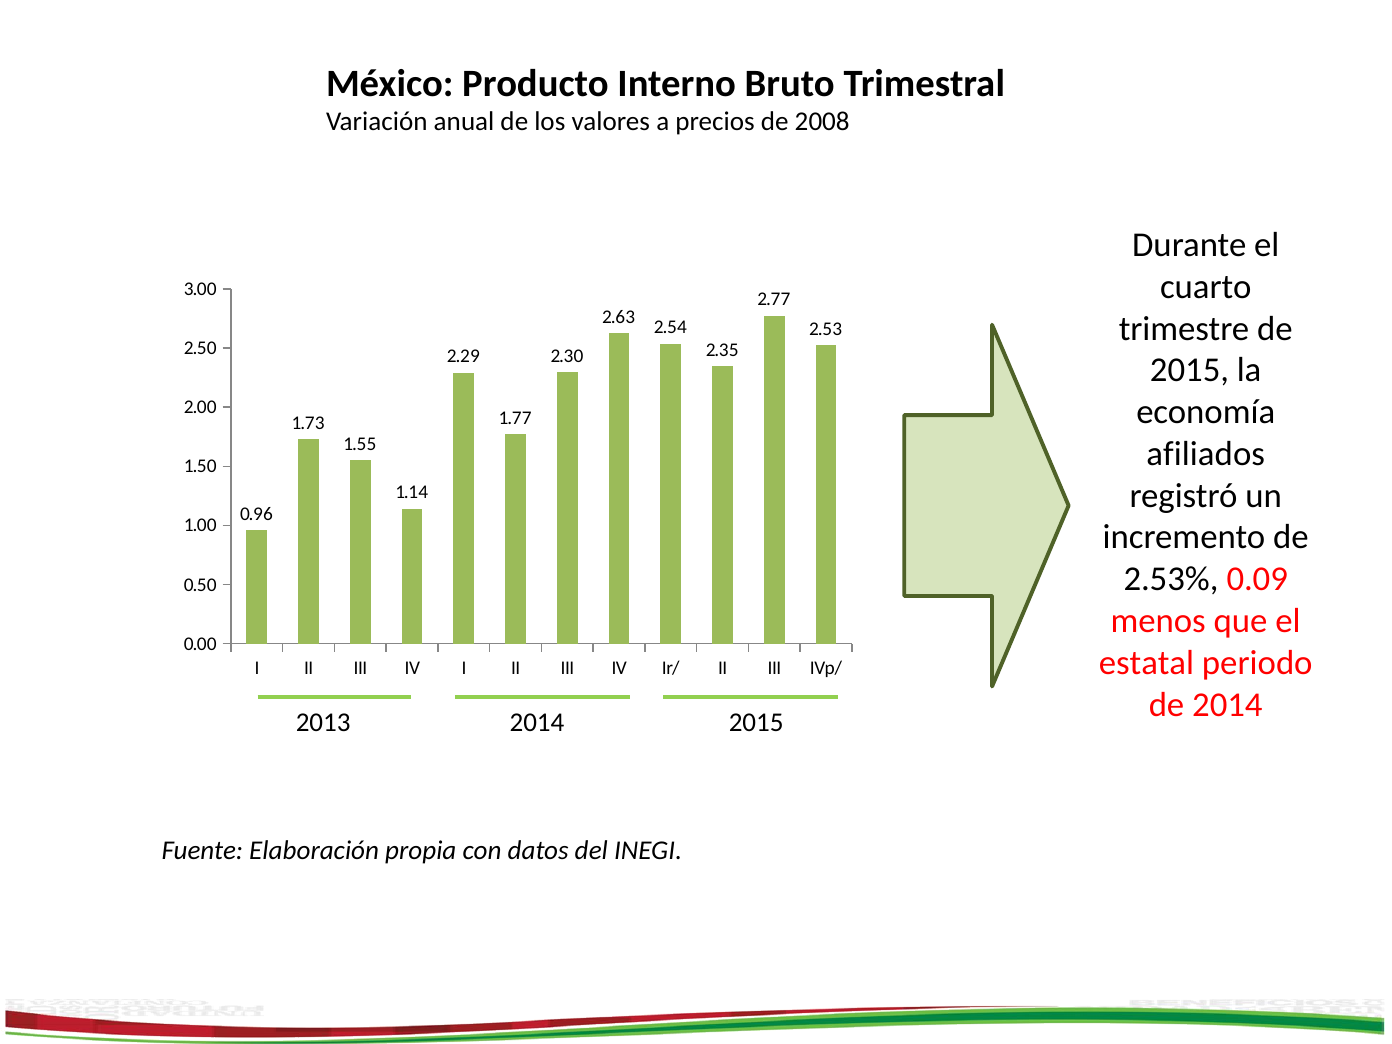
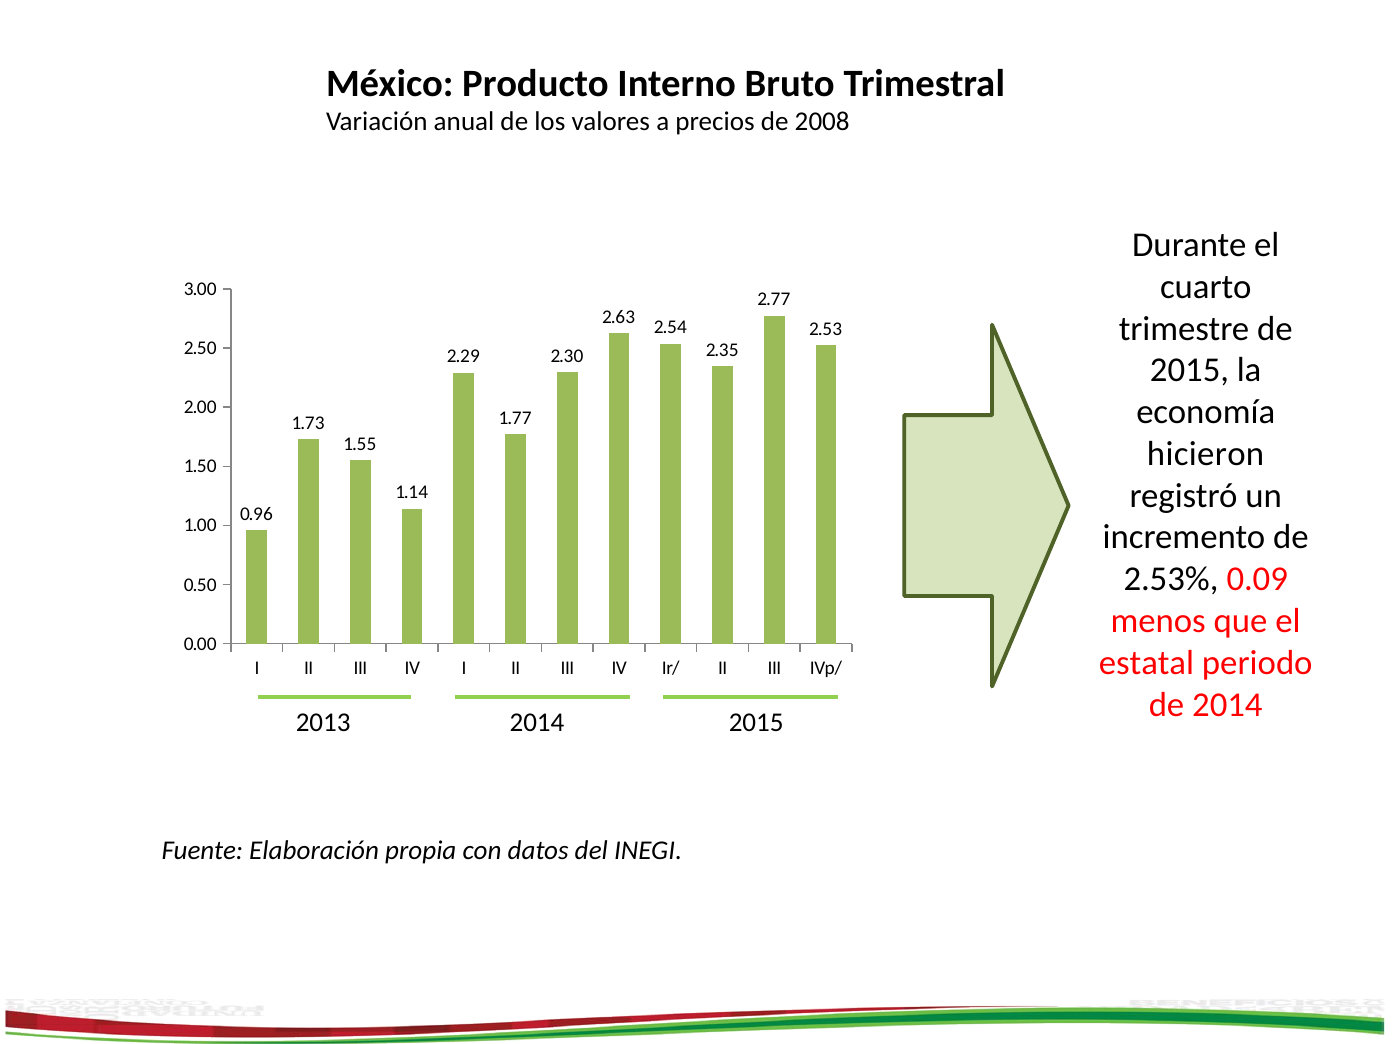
afiliados: afiliados -> hicieron (1206, 454)
